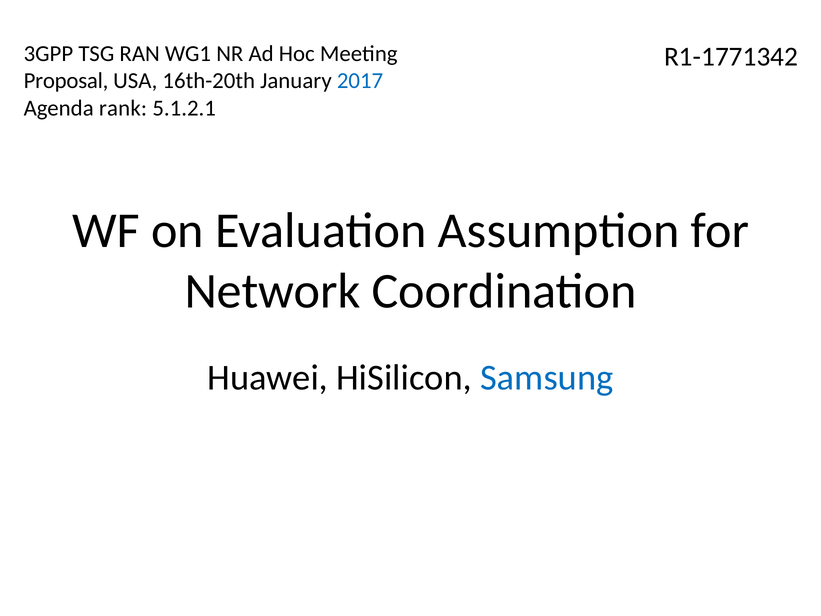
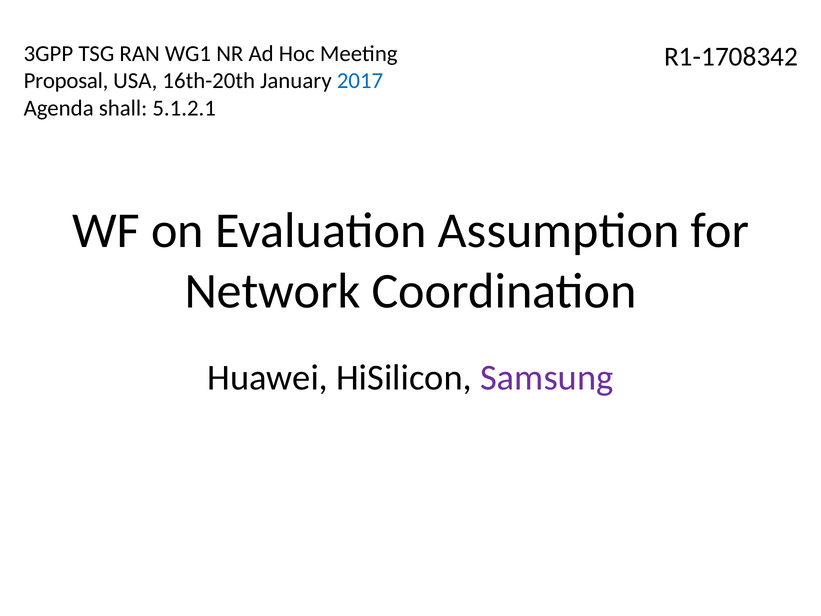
R1-1771342: R1-1771342 -> R1-1708342 (731, 57)
rank: rank -> shall (123, 108)
Samsung colour: blue -> purple (547, 377)
